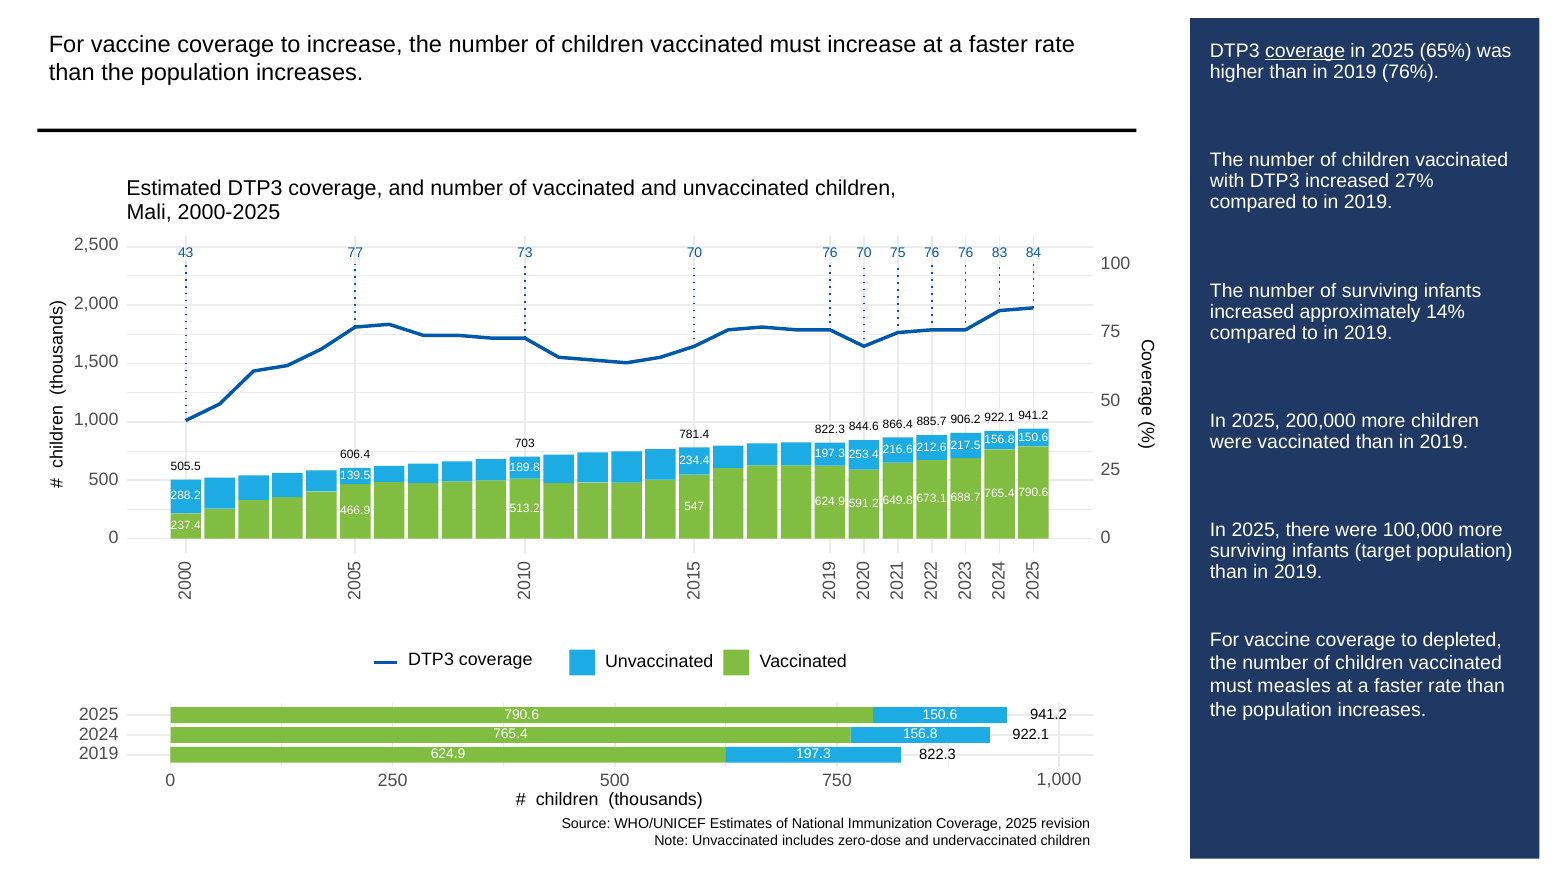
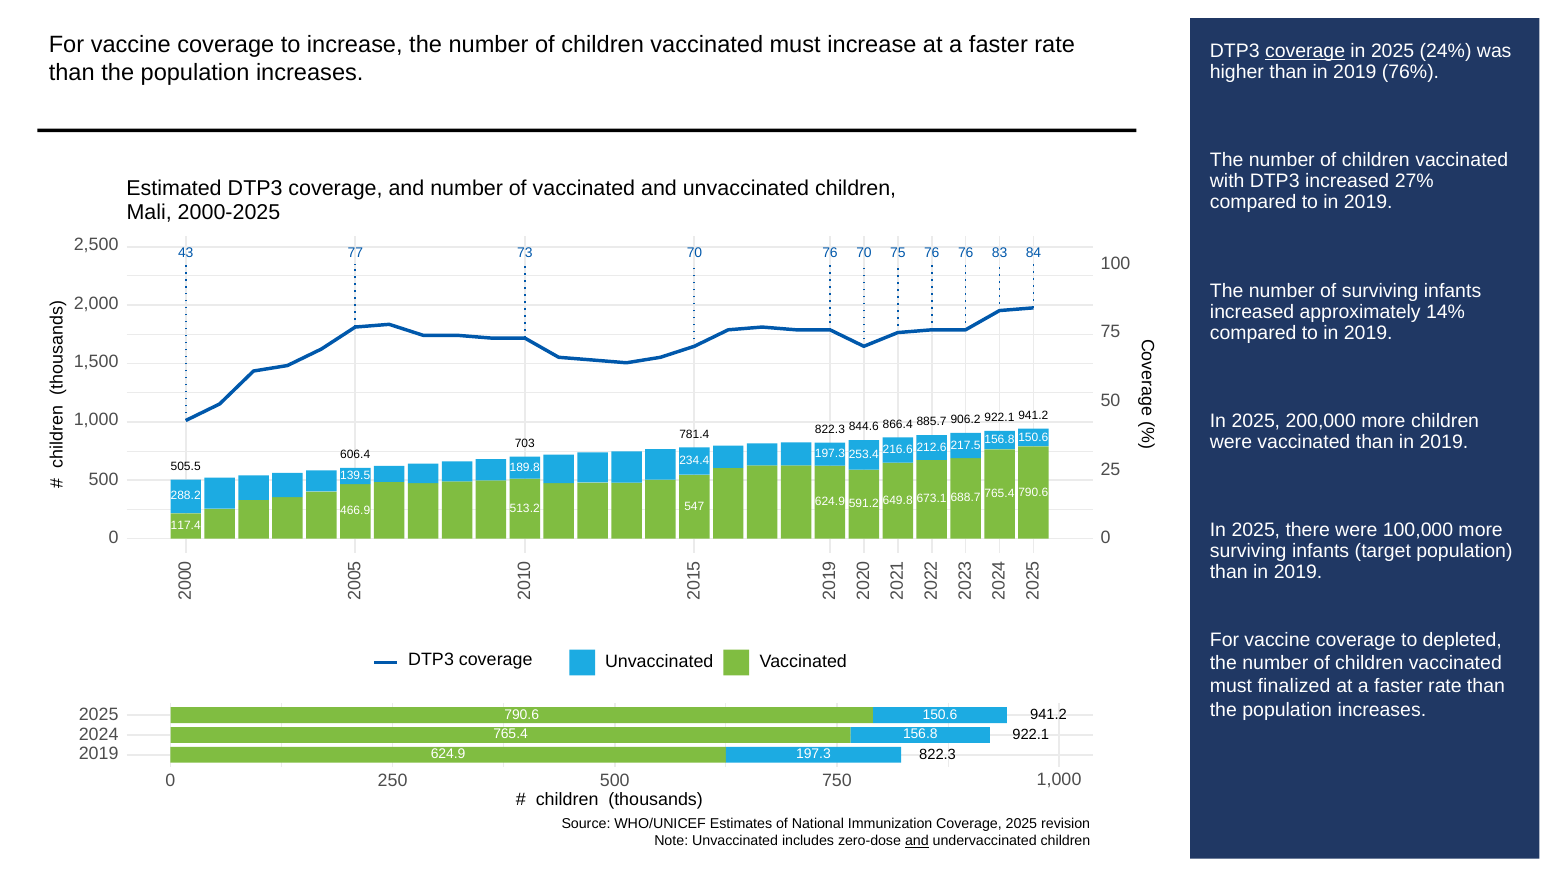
65%: 65% -> 24% (1446, 51)
237.4: 237.4 -> 117.4 (186, 525)
measles: measles -> finalized (1294, 686)
and underline: none -> present (917, 841)
